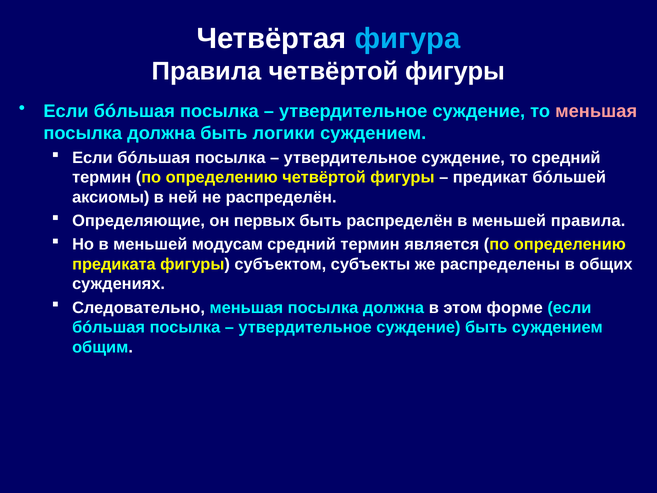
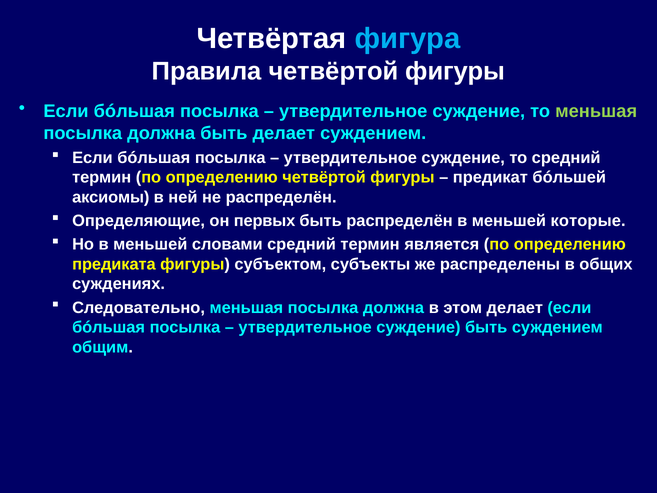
меньшая colour: pink -> light green (596, 111)
быть логики: логики -> делает (284, 133)
меньшей правила: правила -> которые (588, 221)
модусам: модусам -> словами (227, 244)
этом форме: форме -> делает (515, 308)
